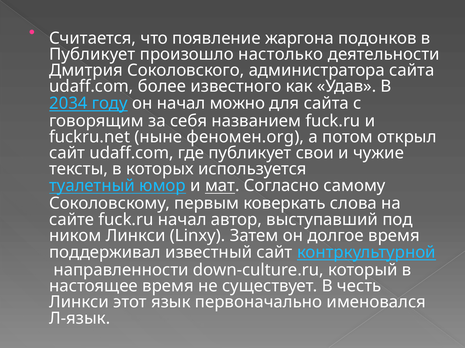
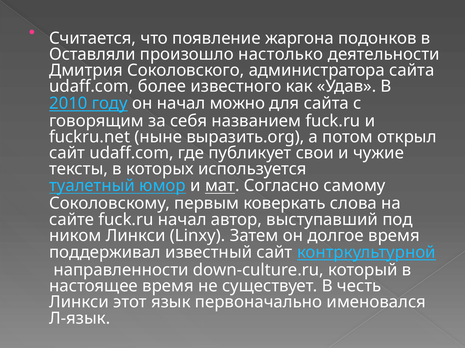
Публикует: Публикует -> Оставляли (92, 54)
2034: 2034 -> 2010 (68, 103)
феномен.org: феномен.org -> выразить.org (245, 137)
